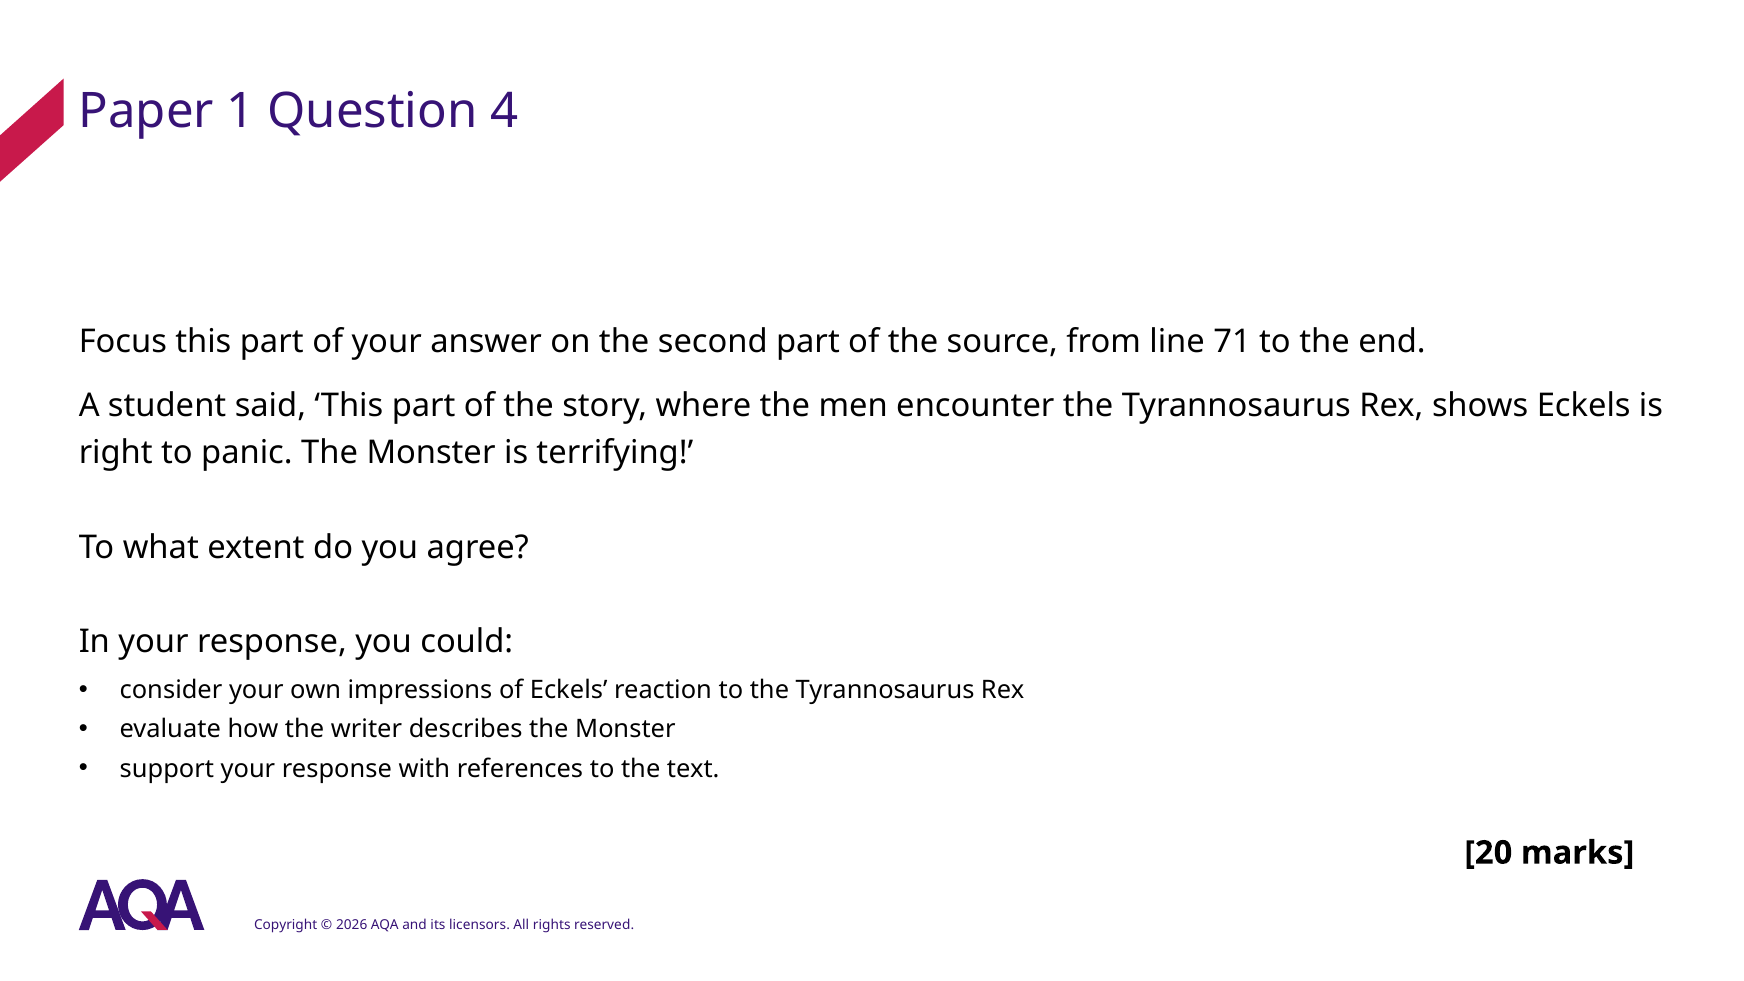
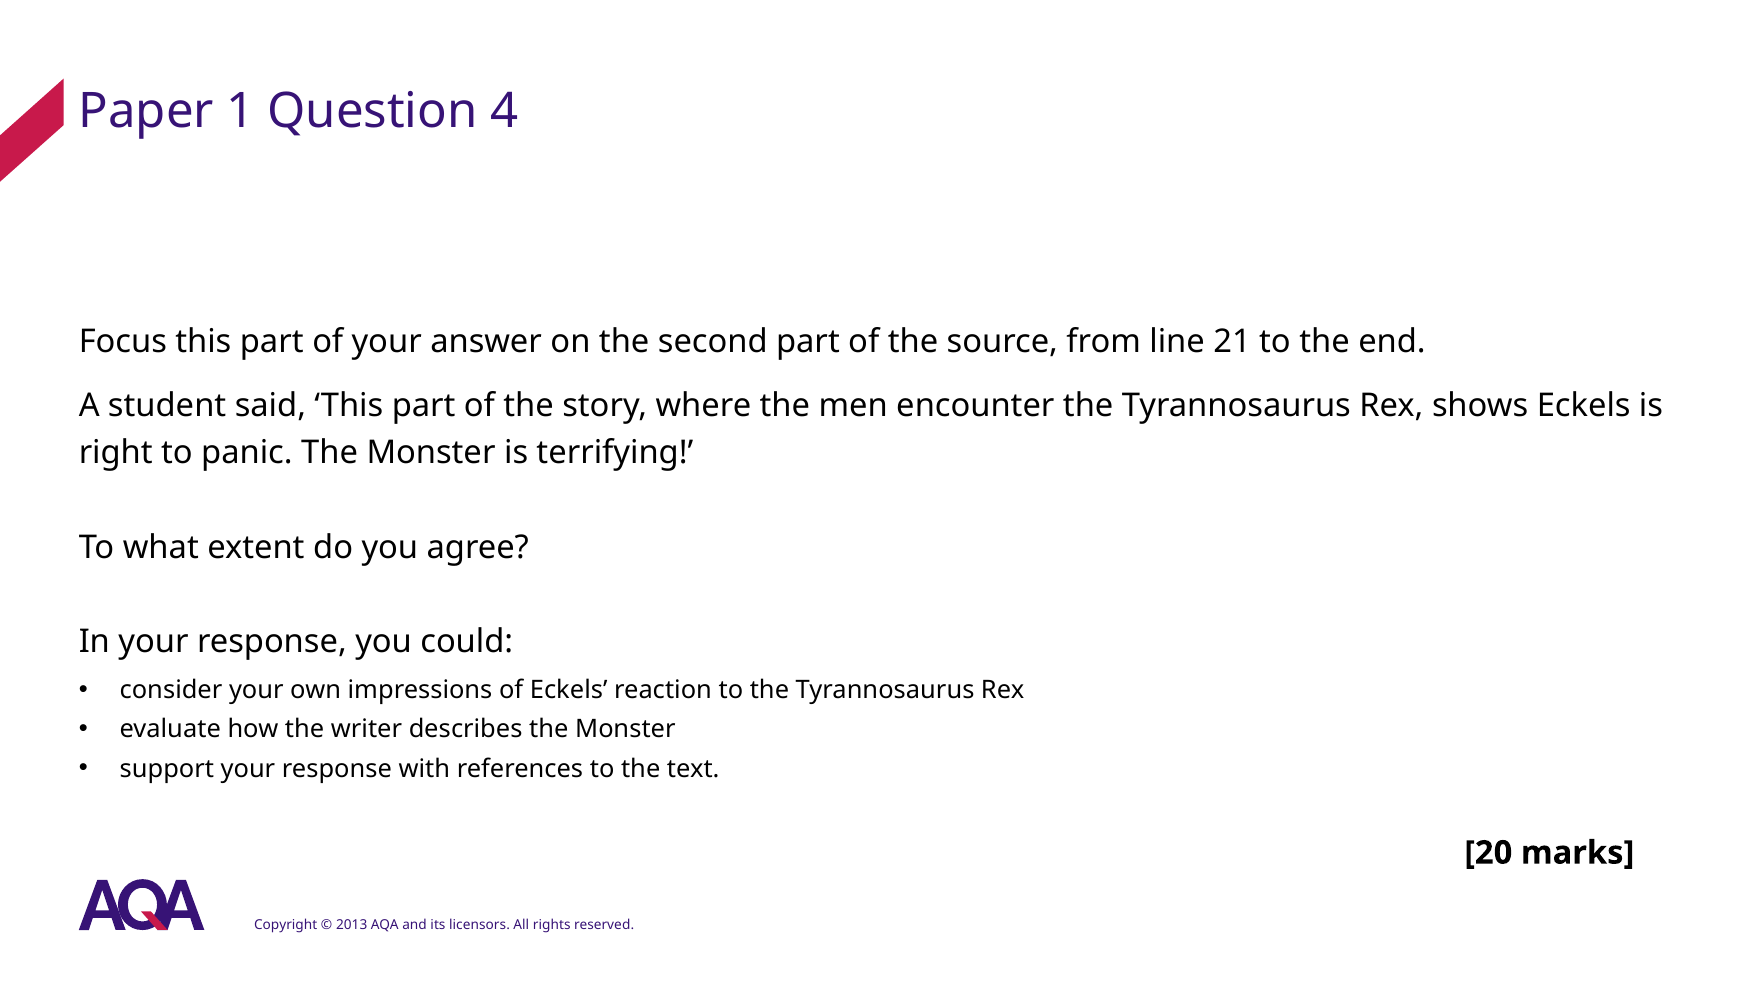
71: 71 -> 21 (1232, 342)
2026: 2026 -> 2013 (352, 925)
